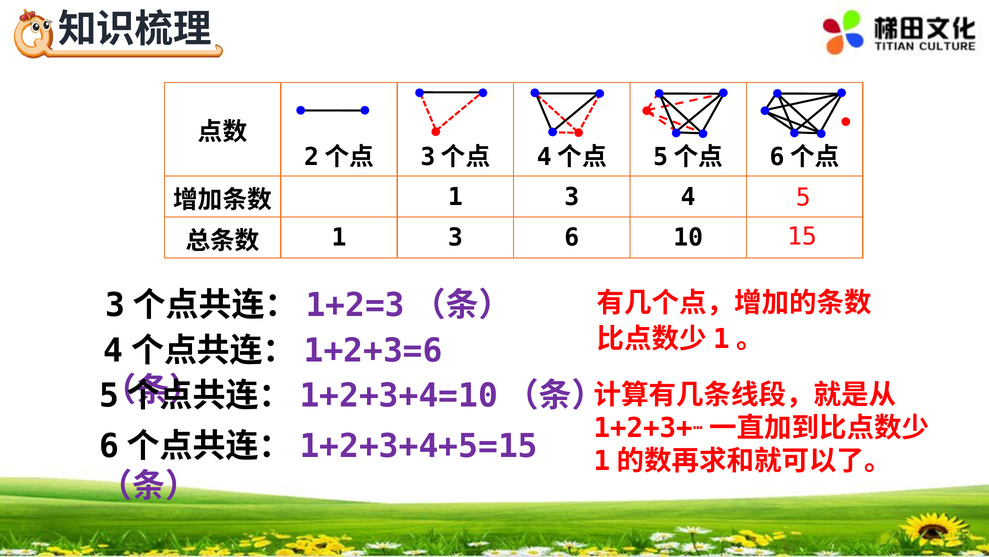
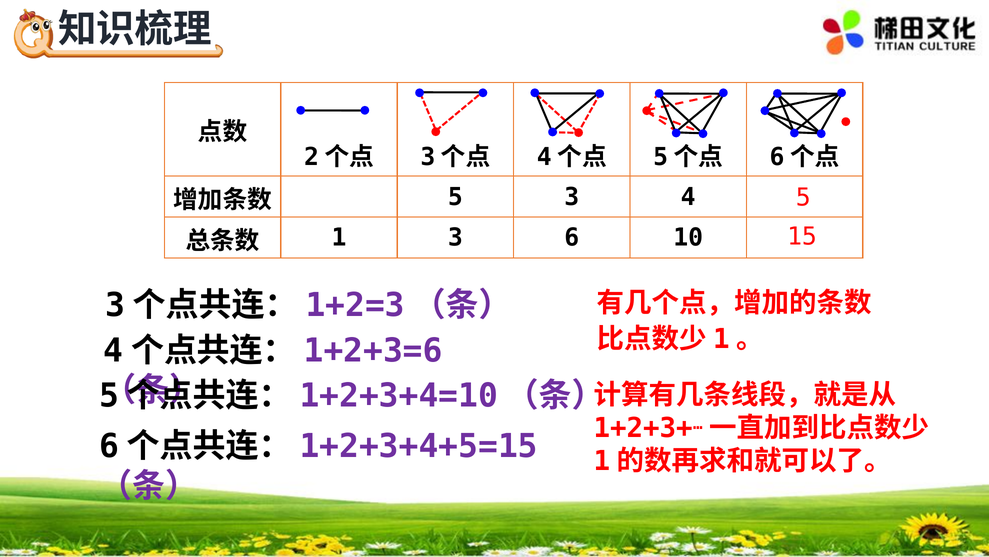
1: 1 -> 5 (455, 197)
